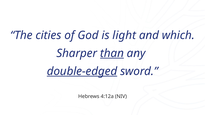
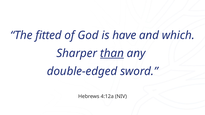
cities: cities -> fitted (49, 35)
light: light -> have (124, 35)
double-edged underline: present -> none (82, 71)
